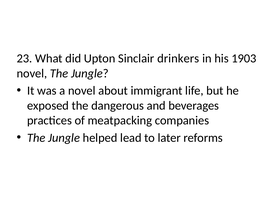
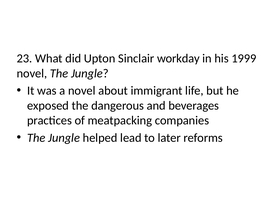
drinkers: drinkers -> workday (178, 58)
1903: 1903 -> 1999 (244, 58)
